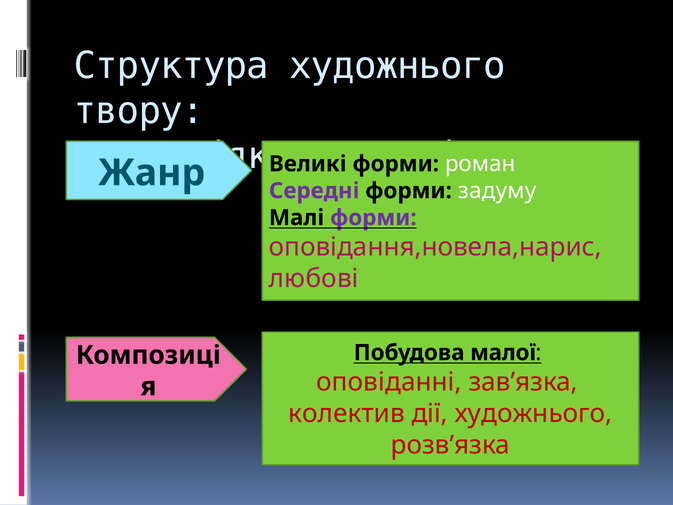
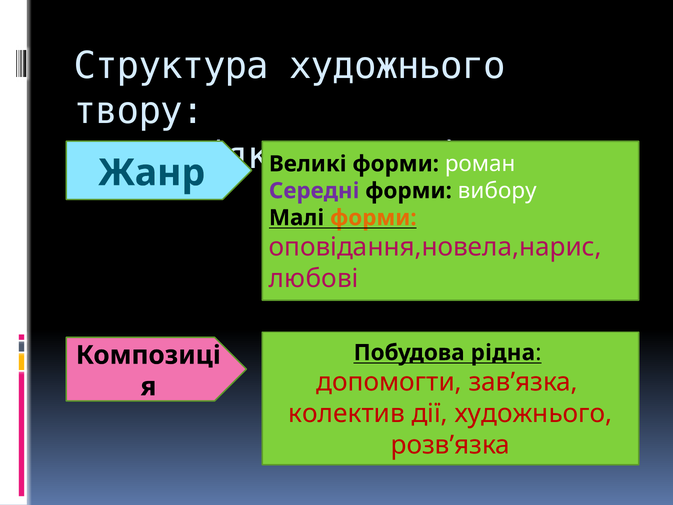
задуму: задуму -> вибору (497, 191)
форми colour: purple -> orange (373, 218)
малої: малої -> рідна (503, 353)
оповіданні: оповіданні -> допомогти (389, 382)
